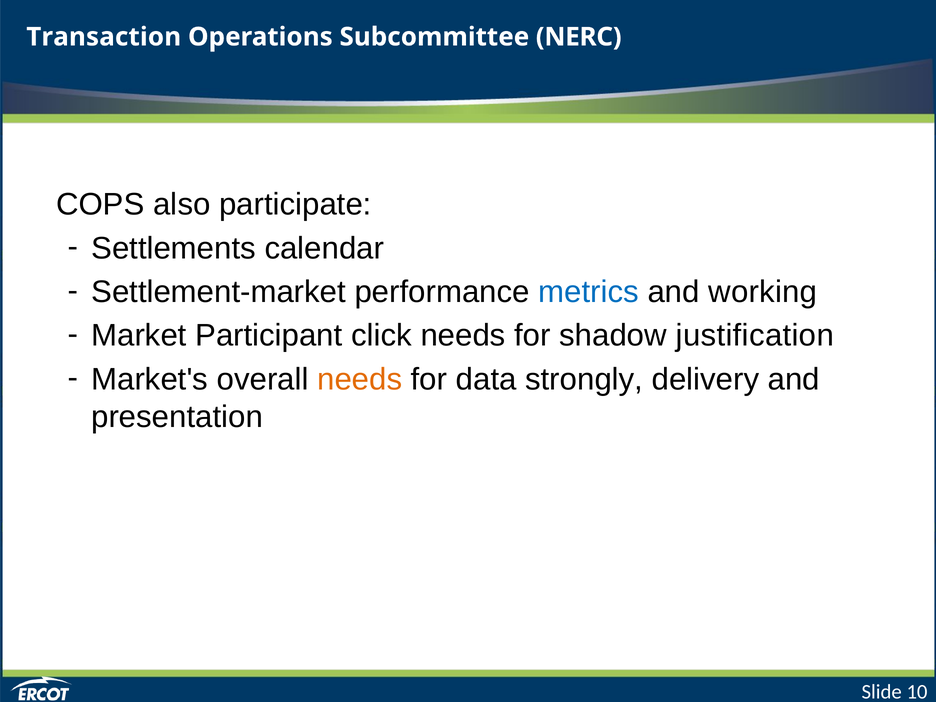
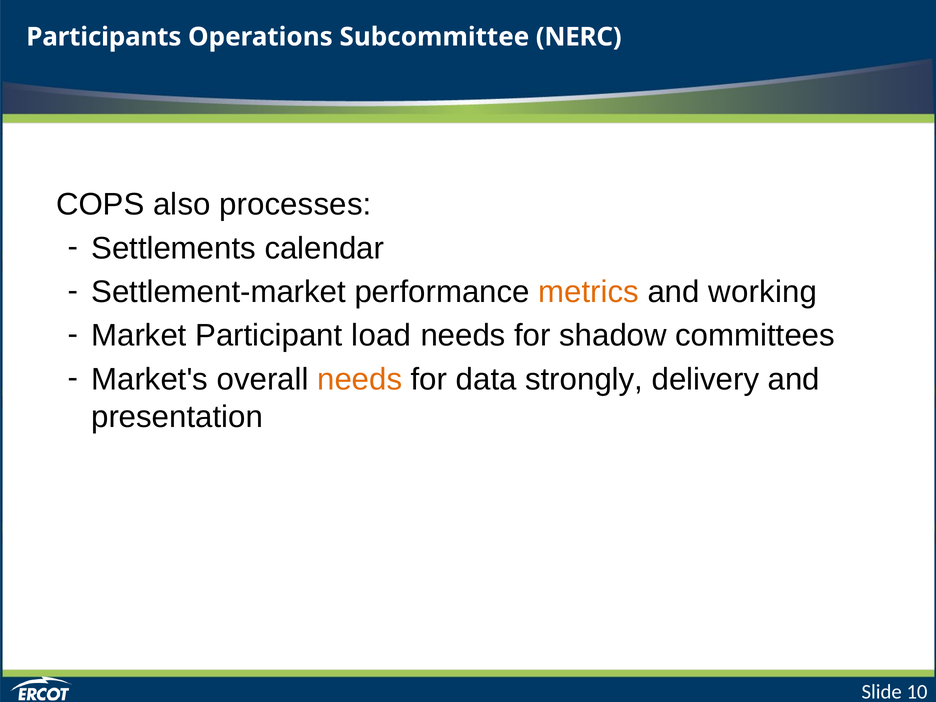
Transaction: Transaction -> Participants (104, 37)
participate: participate -> processes (295, 205)
metrics colour: blue -> orange (589, 292)
click: click -> load (381, 336)
justification: justification -> committees (755, 336)
